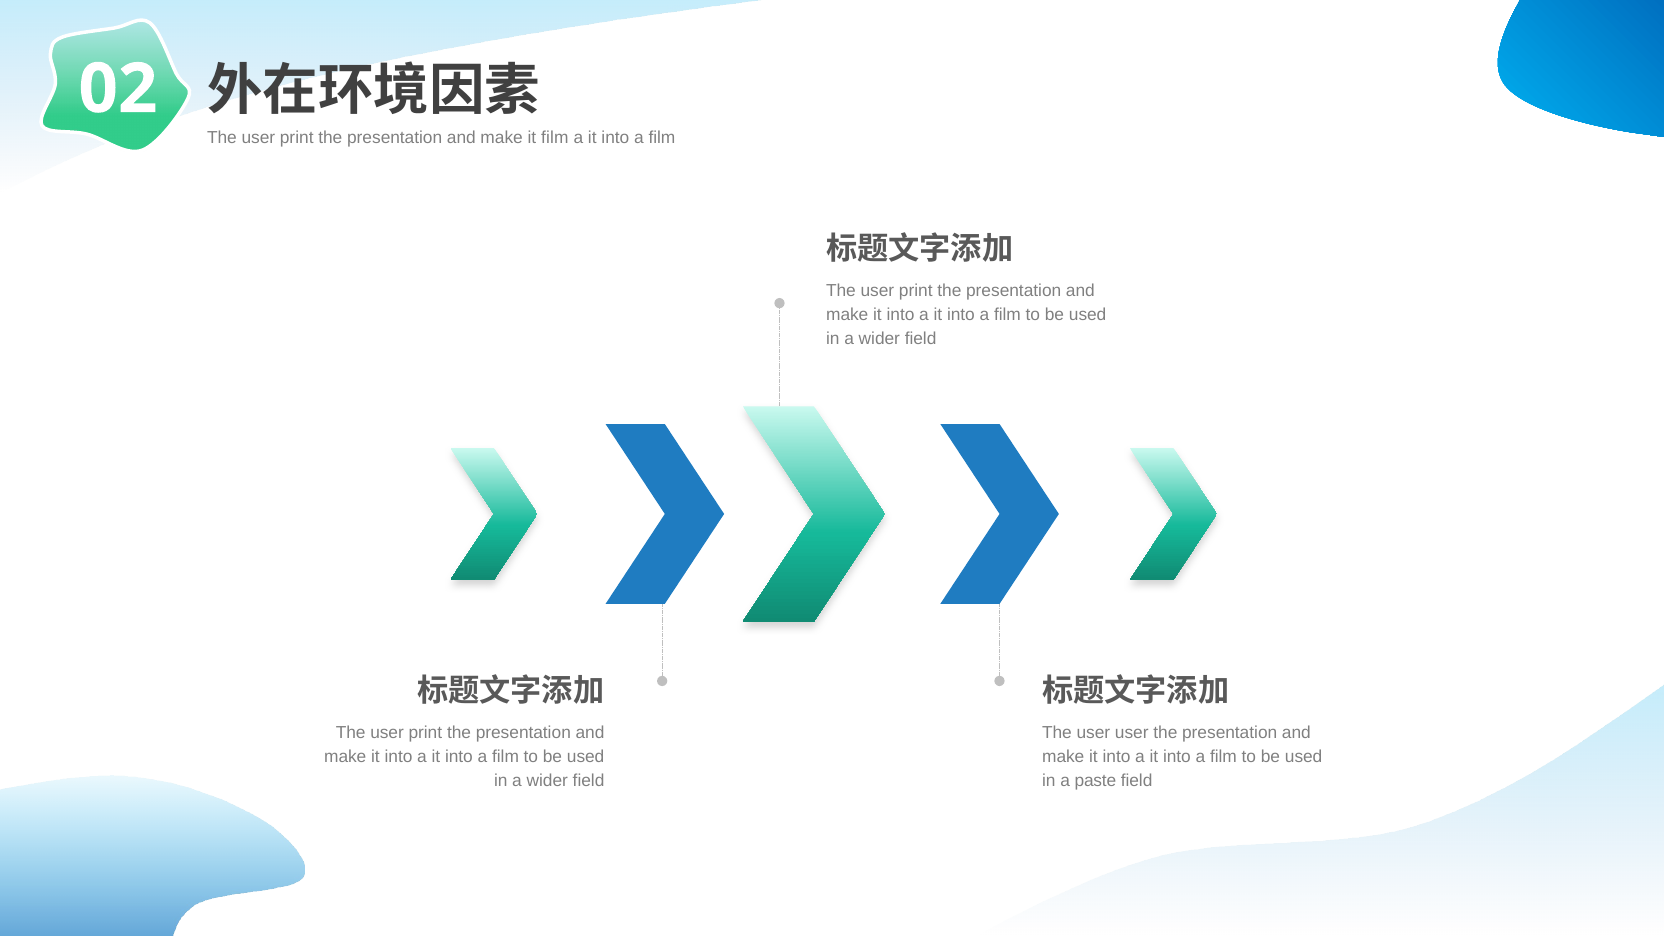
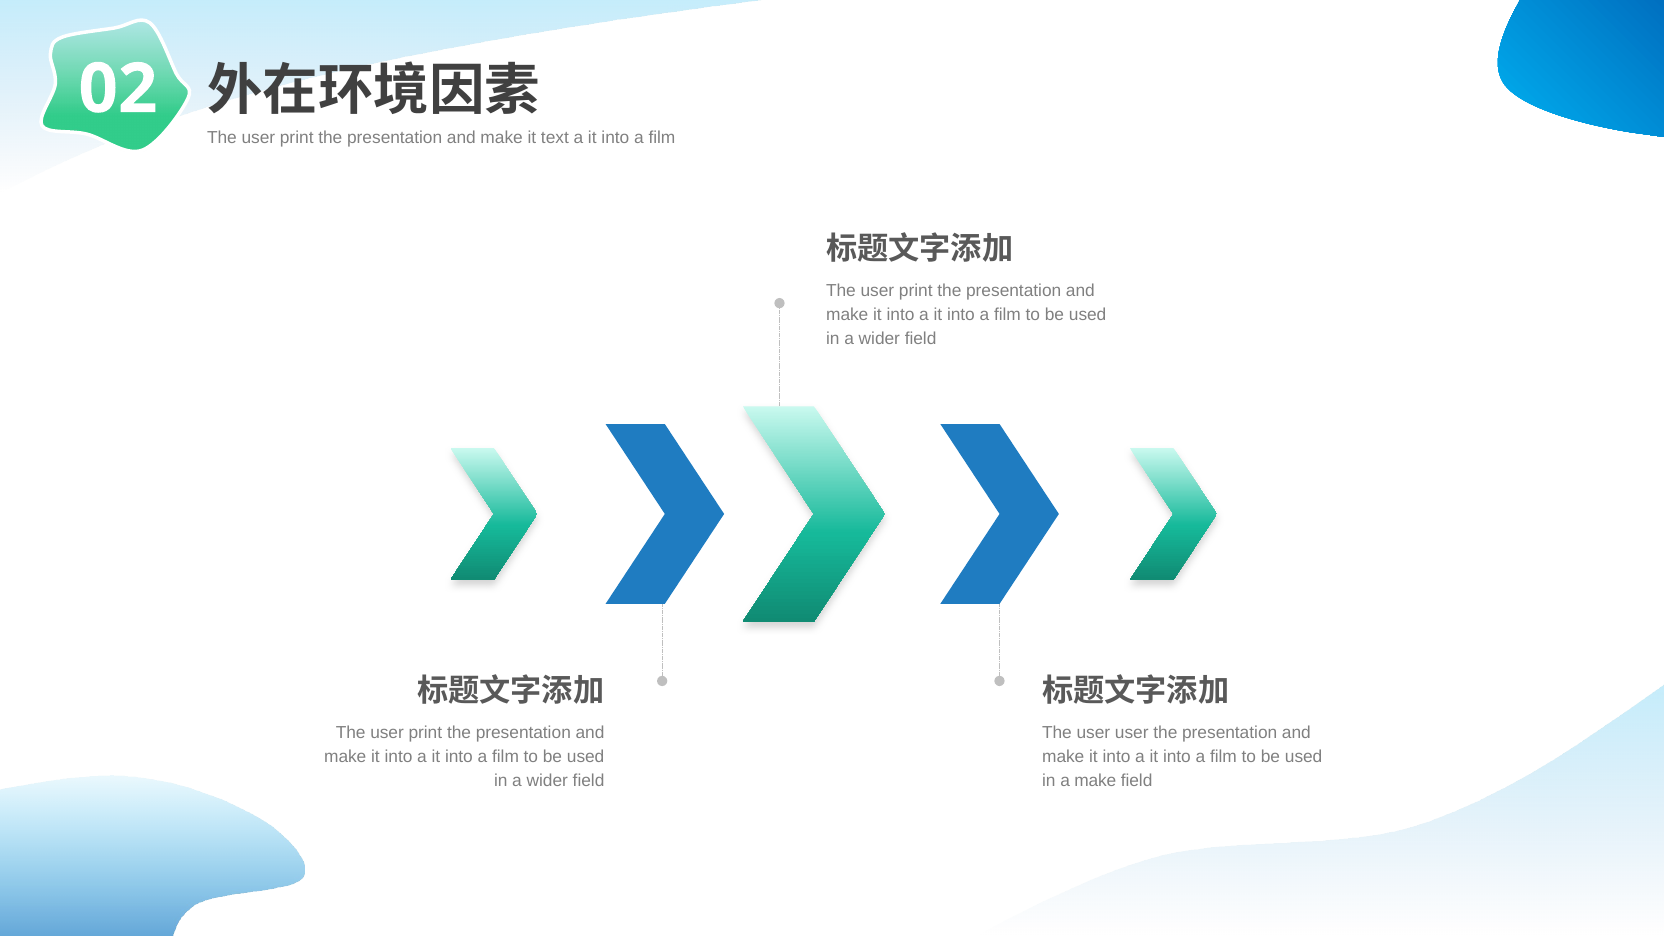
it film: film -> text (555, 138)
a paste: paste -> make (1095, 780)
